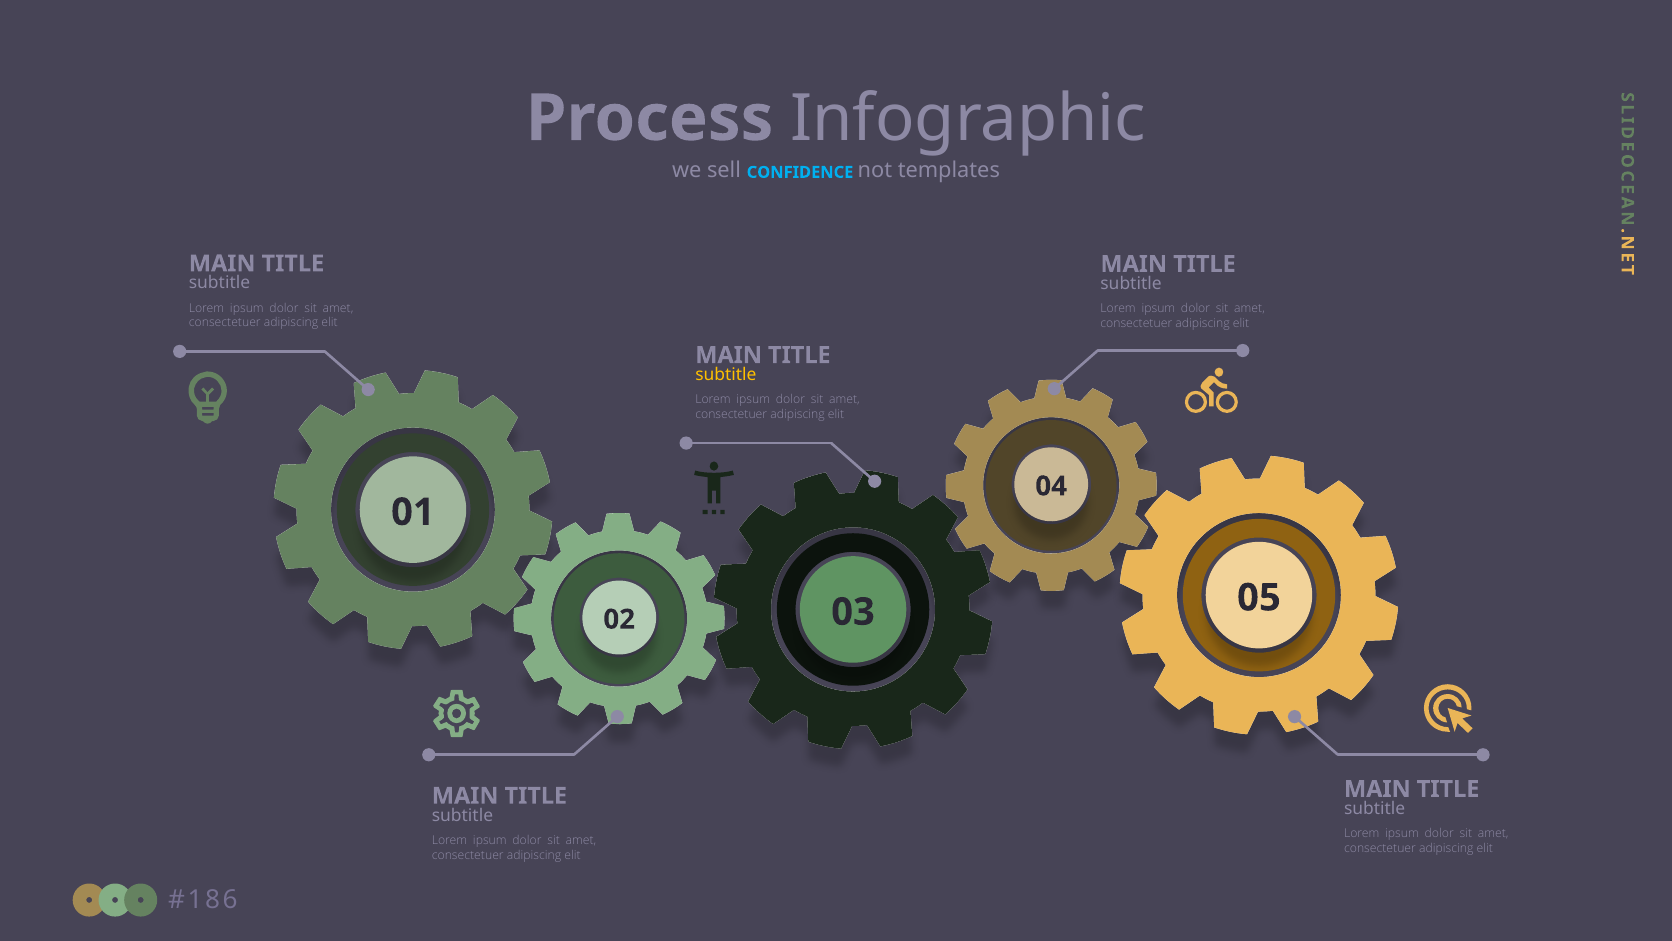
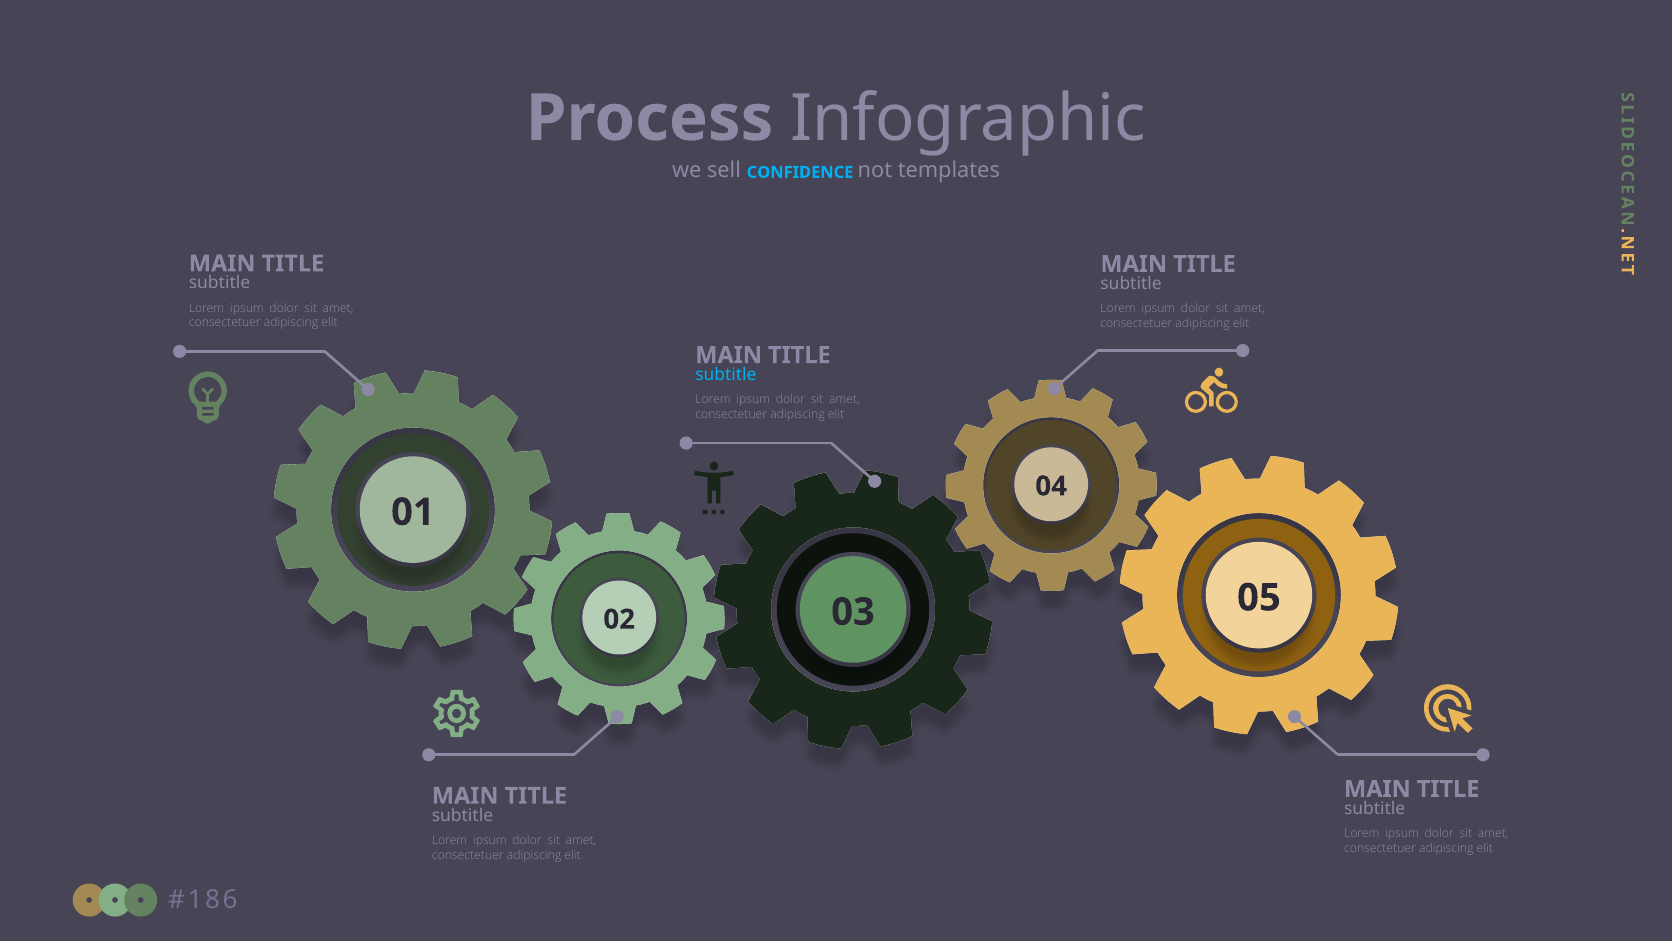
subtitle colour: yellow -> light blue (726, 375)
